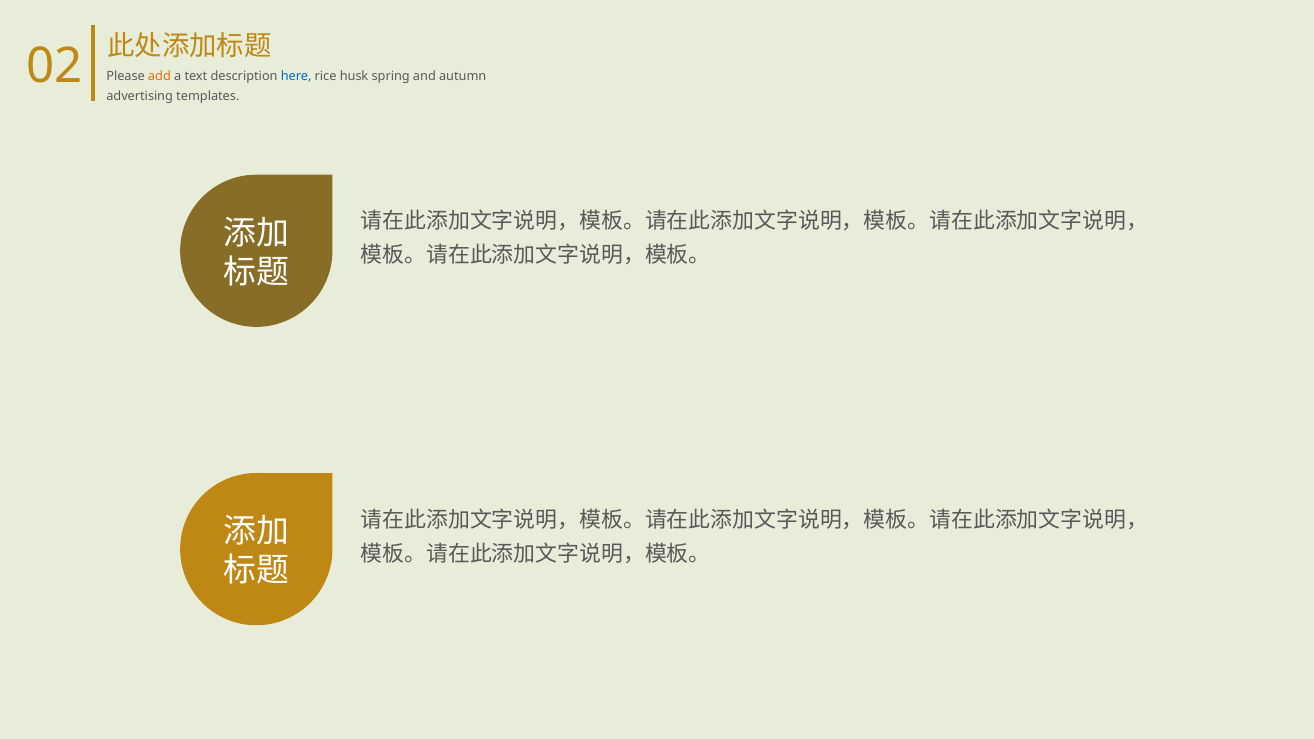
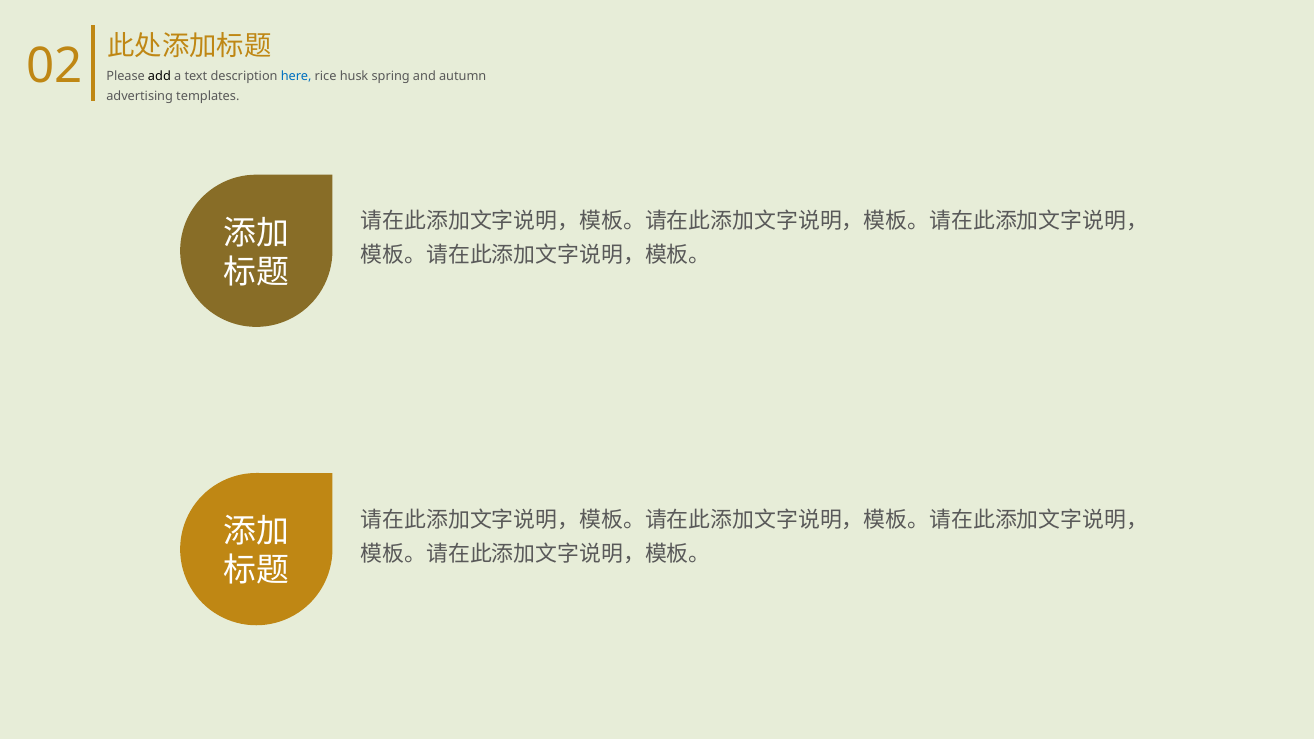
add colour: orange -> black (159, 77)
